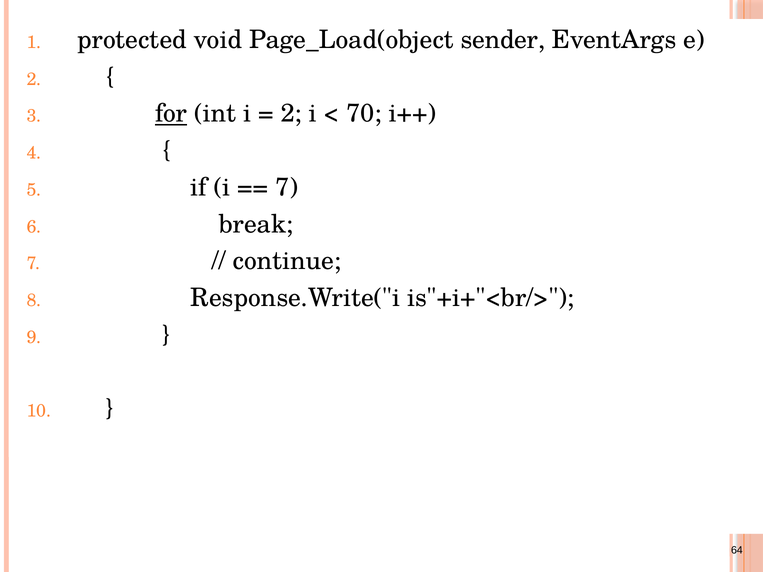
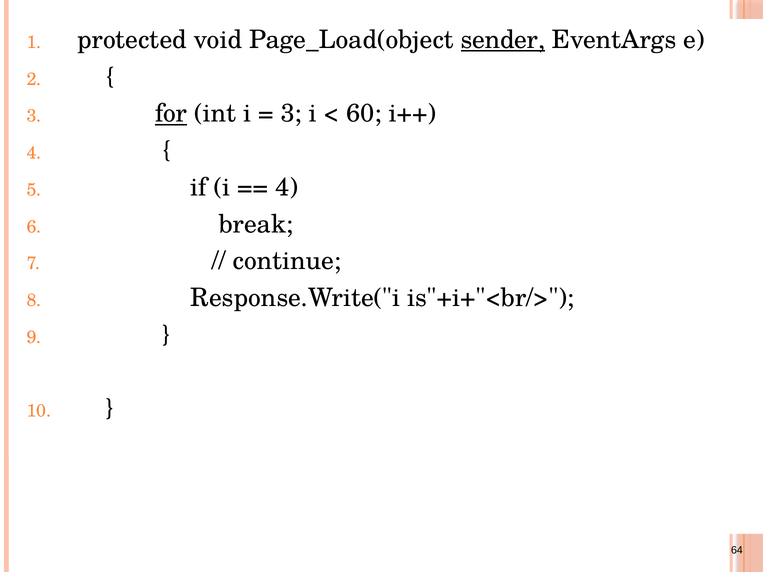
sender underline: none -> present (503, 40)
2: 2 -> 3 (291, 114)
70: 70 -> 60 (364, 114)
7: 7 -> 4 (287, 187)
